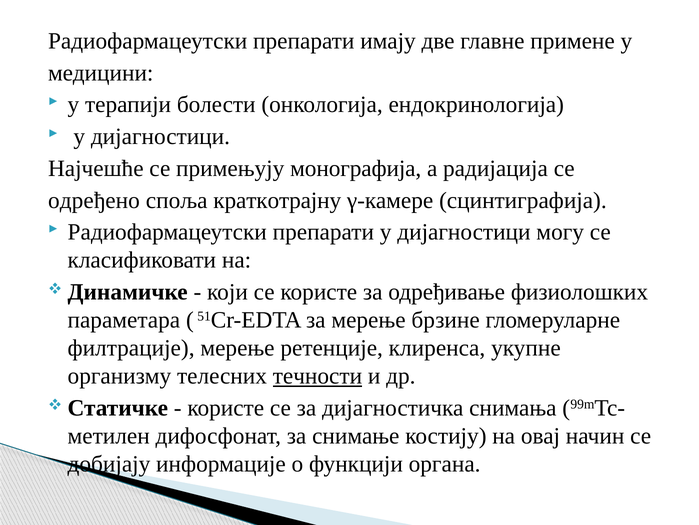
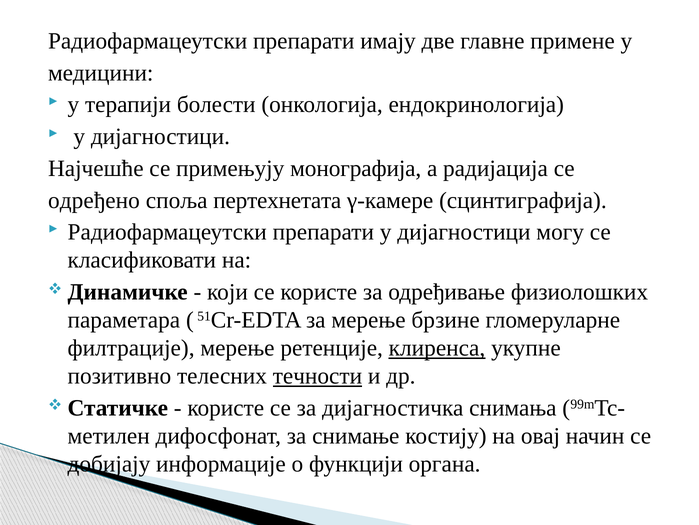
краткотрајну: краткотрајну -> пертехнетата (277, 200)
клиренса underline: none -> present (437, 348)
организму: организму -> позитивно (119, 376)
